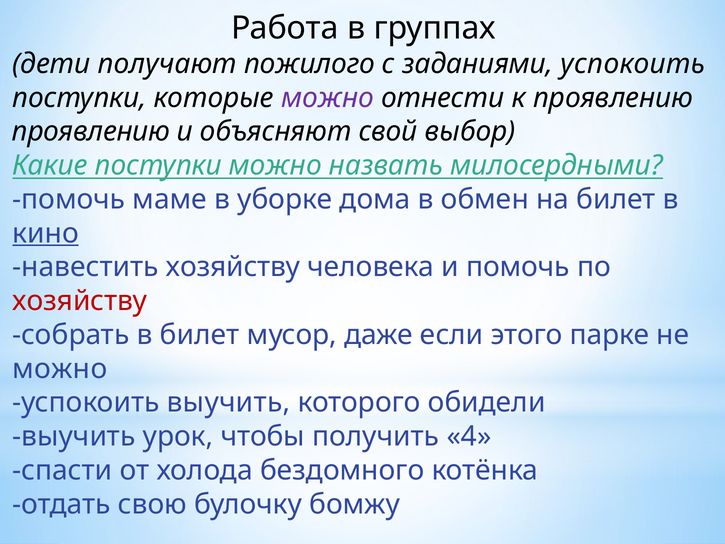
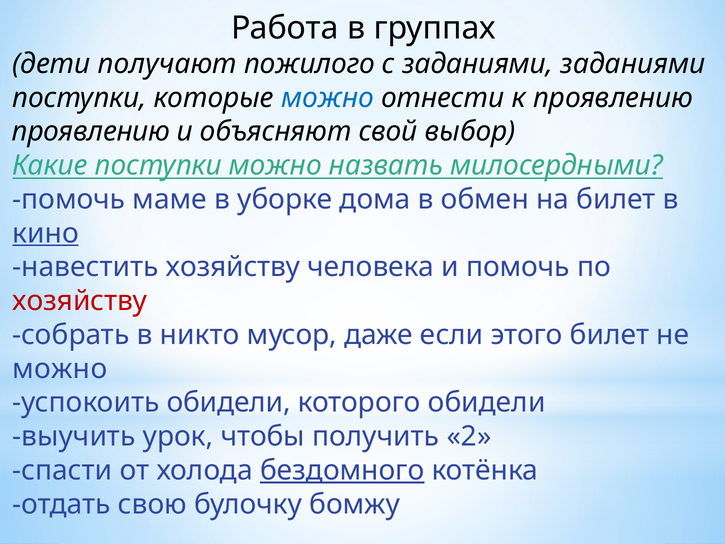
заданиями успокоить: успокоить -> заданиями (633, 64)
можно colour: purple -> blue (328, 98)
в билет: билет -> никто (200, 335)
этого парке: парке -> билет (610, 335)
успокоить выучить: выучить -> обидели (229, 402)
4: 4 -> 2 (469, 436)
бездомного underline: none -> present (342, 470)
